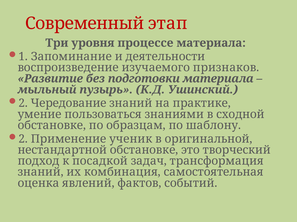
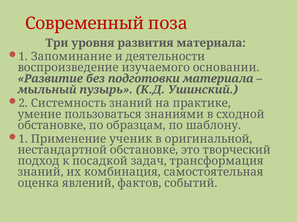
этап: этап -> поза (168, 24)
процессе: процессе -> развития (146, 43)
признаков: признаков -> основании (226, 68)
Чередование: Чередование -> Системность (69, 104)
2: 2 -> 1 (23, 139)
